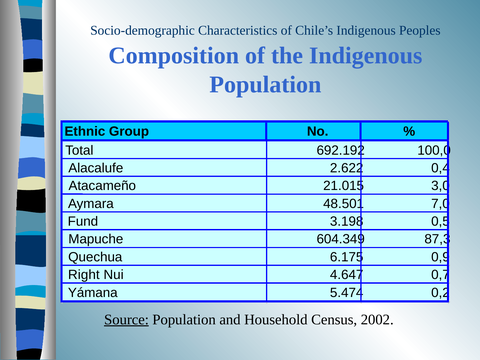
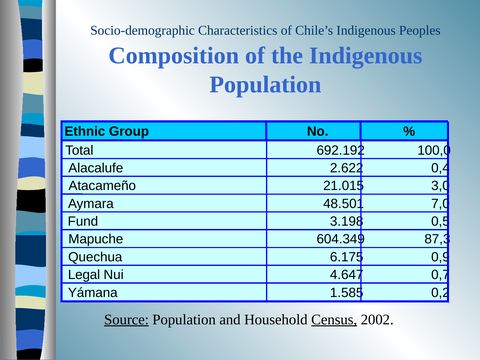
Right: Right -> Legal (84, 275)
5.474: 5.474 -> 1.585 (347, 293)
Census underline: none -> present (334, 320)
